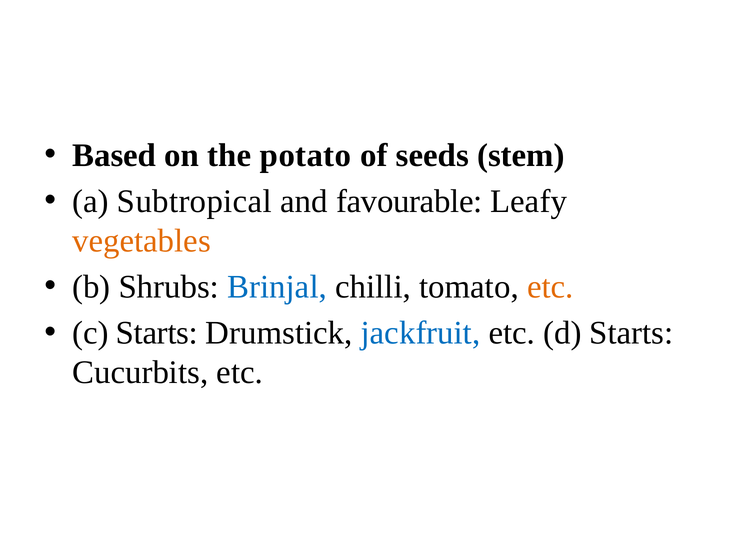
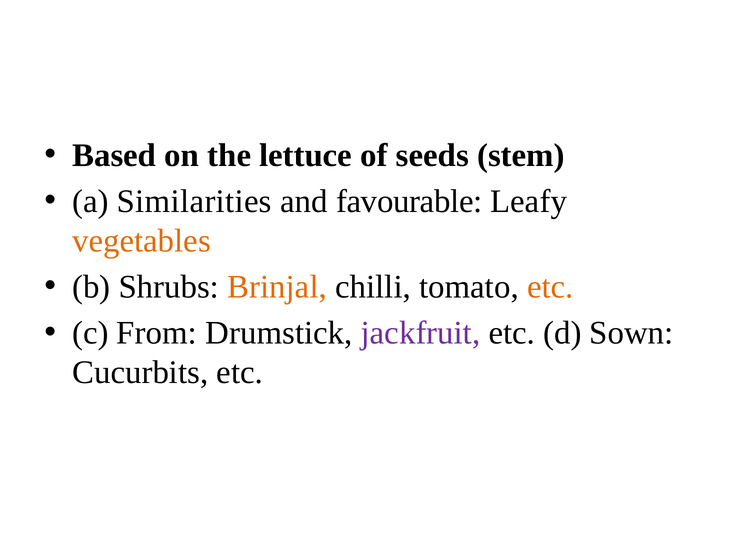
potato: potato -> lettuce (306, 155)
Subtropical: Subtropical -> Similarities (194, 201)
Brinjal colour: blue -> orange (277, 287)
c Starts: Starts -> From (157, 333)
jackfruit colour: blue -> purple (421, 333)
d Starts: Starts -> Sown (631, 333)
